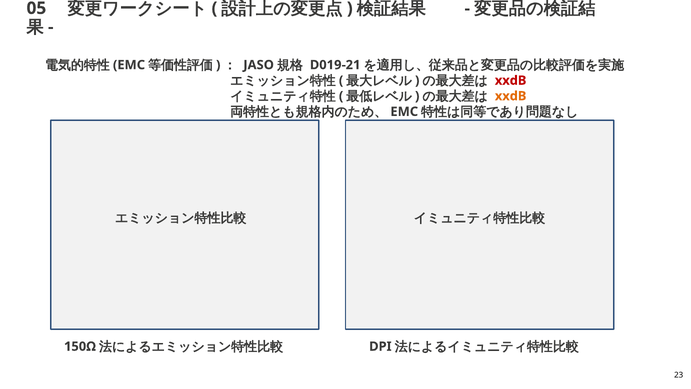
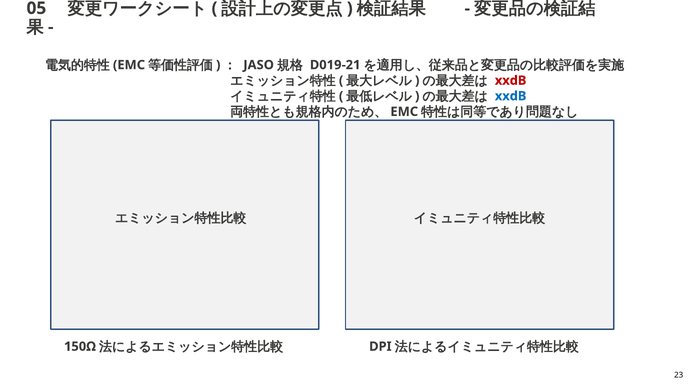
xxdB colour: orange -> blue (511, 96)
